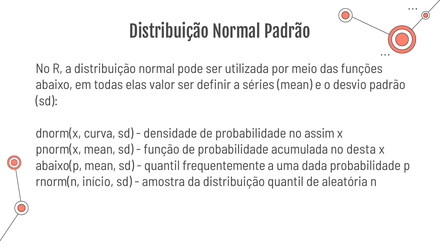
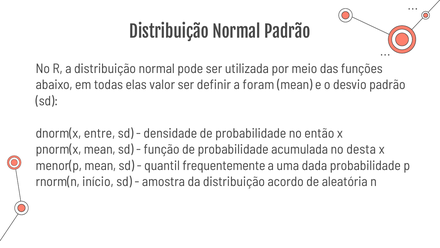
séries: séries -> foram (258, 85)
curva: curva -> entre (99, 133)
assim: assim -> então (319, 133)
abaixo(p: abaixo(p -> menor(p (59, 165)
distribuição quantil: quantil -> acordo (286, 181)
